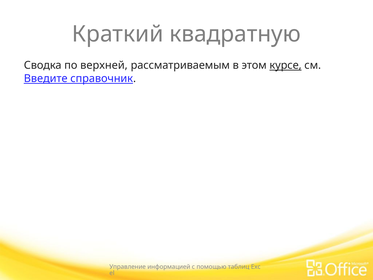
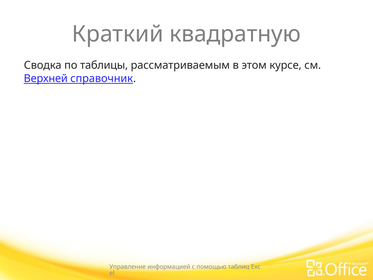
верхней: верхней -> таблицы (104, 65)
курсе underline: present -> none (286, 65)
Введите: Введите -> Верхней (46, 78)
